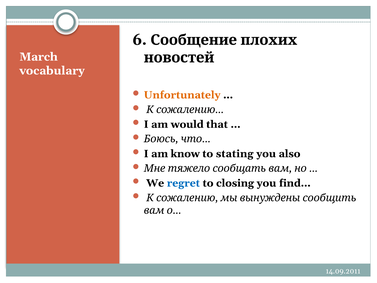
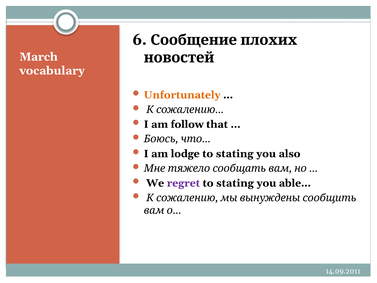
would: would -> follow (187, 124)
know: know -> lodge (185, 154)
regret colour: blue -> purple (183, 183)
closing: closing -> stating (235, 183)
find…: find… -> able… (295, 183)
